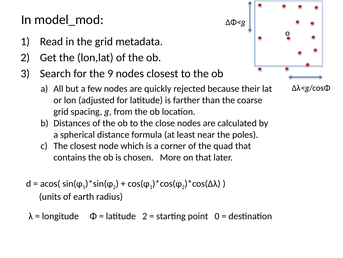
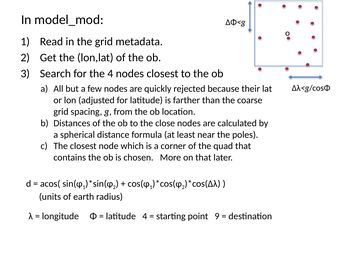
the 9: 9 -> 4 (110, 73)
latitude 2: 2 -> 4 (145, 216)
0: 0 -> 9 (217, 216)
